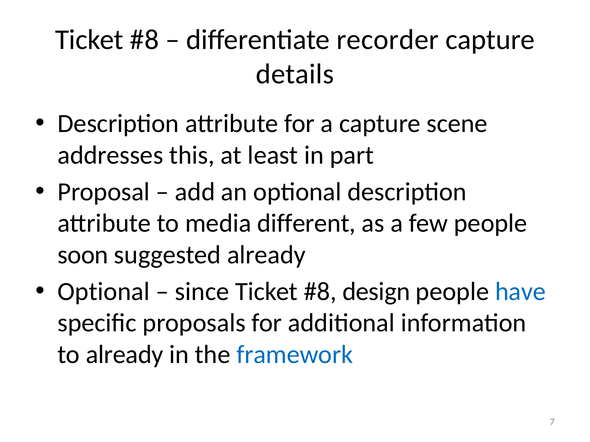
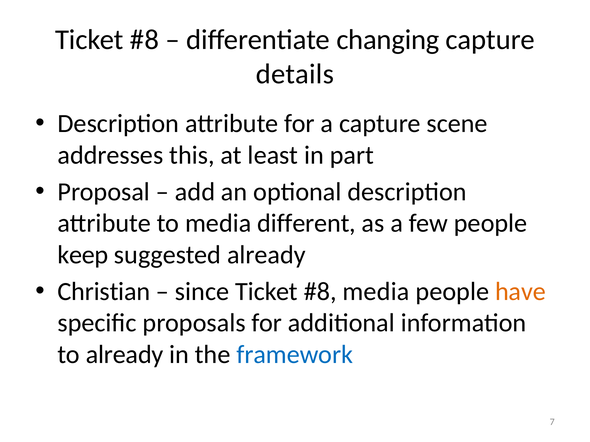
recorder: recorder -> changing (388, 40)
soon: soon -> keep (83, 255)
Optional: Optional -> Christian (104, 292)
design: design -> media (376, 292)
have colour: blue -> orange (520, 292)
